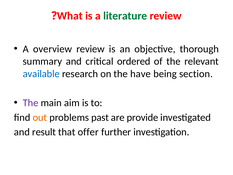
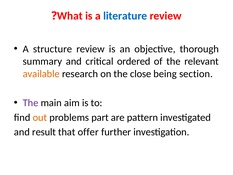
literature colour: green -> blue (125, 16)
overview: overview -> structure (53, 49)
available colour: blue -> orange (41, 74)
have: have -> close (141, 74)
past: past -> part (100, 117)
provide: provide -> pattern (142, 117)
